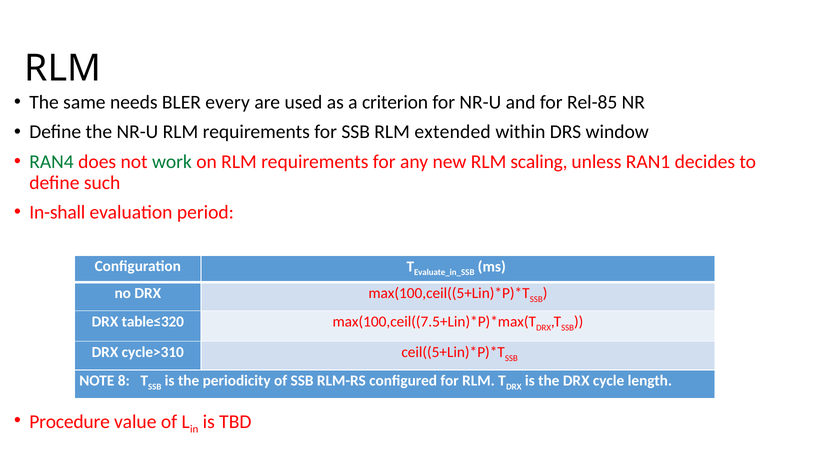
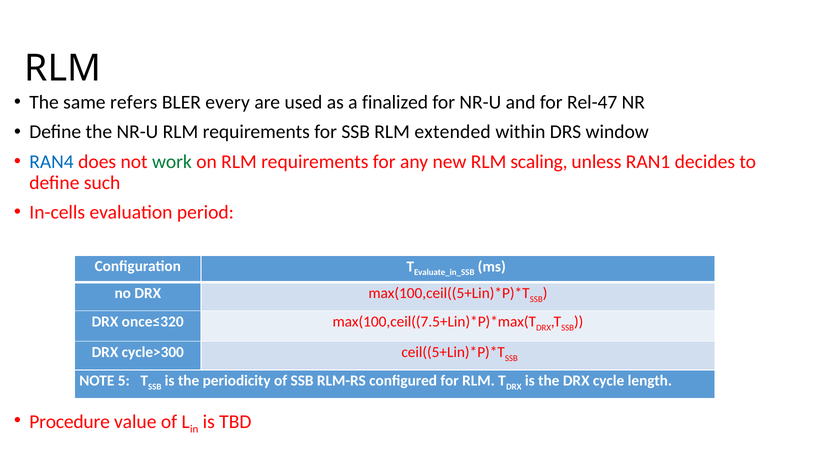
needs: needs -> refers (134, 102)
criterion: criterion -> finalized (395, 102)
Rel-85: Rel-85 -> Rel-47 (592, 102)
RAN4 colour: green -> blue (52, 162)
In-shall: In-shall -> In-cells (57, 212)
table≤320: table≤320 -> once≤320 (153, 322)
cycle>310: cycle>310 -> cycle>300 (153, 352)
8: 8 -> 5 (124, 381)
